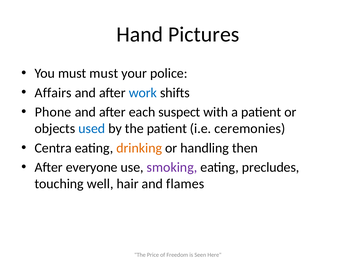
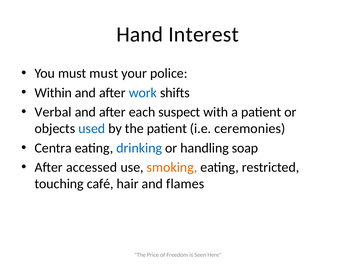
Pictures: Pictures -> Interest (204, 34)
Affairs: Affairs -> Within (53, 93)
Phone: Phone -> Verbal (53, 112)
drinking colour: orange -> blue (139, 148)
then: then -> soap (245, 148)
everyone: everyone -> accessed (92, 167)
smoking colour: purple -> orange (172, 167)
precludes: precludes -> restricted (271, 167)
well: well -> café (100, 184)
